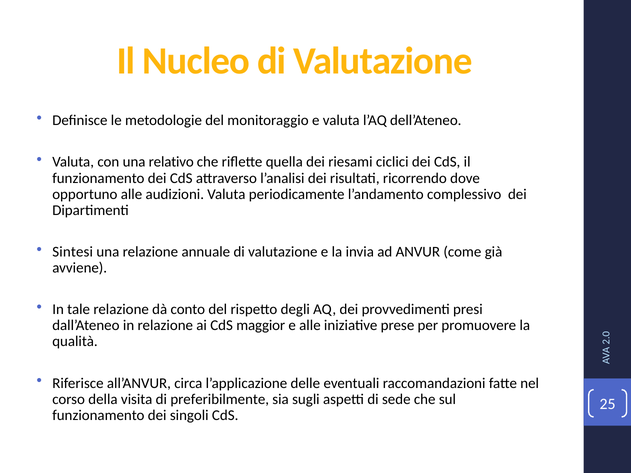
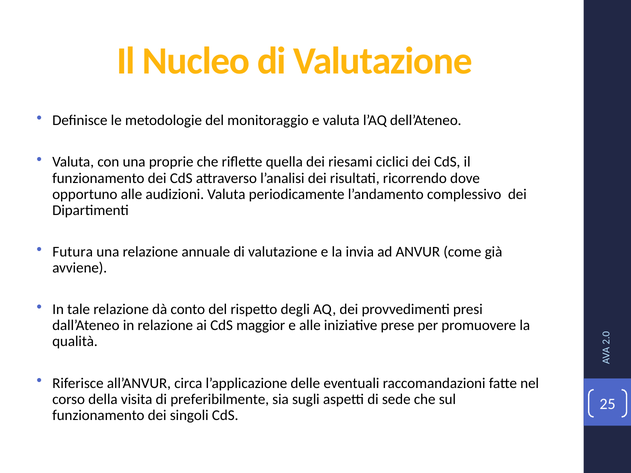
relativo: relativo -> proprie (171, 162)
Sintesi: Sintesi -> Futura (73, 252)
